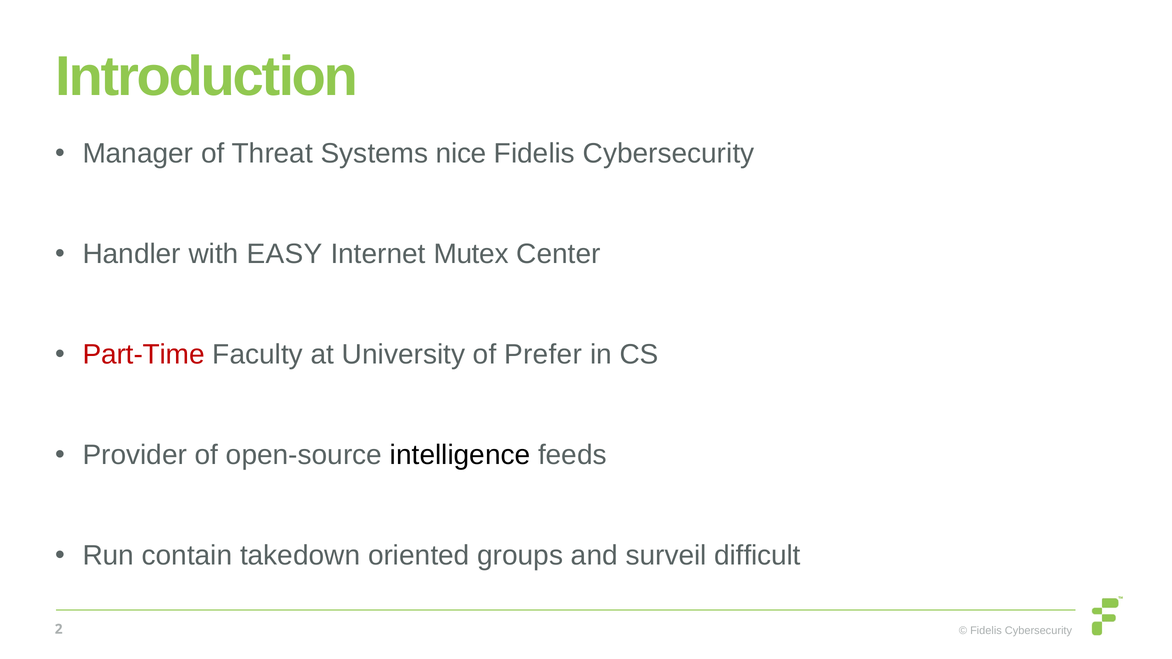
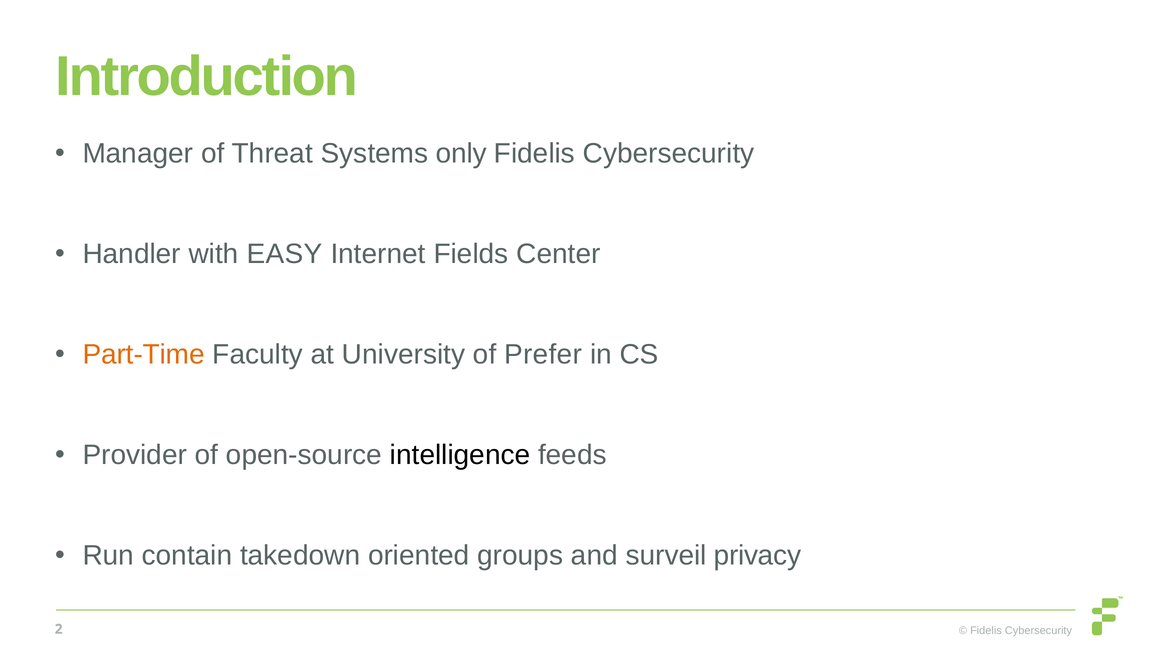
nice: nice -> only (461, 153)
Mutex: Mutex -> Fields (471, 254)
Part-Time colour: red -> orange (144, 355)
difficult: difficult -> privacy (757, 556)
